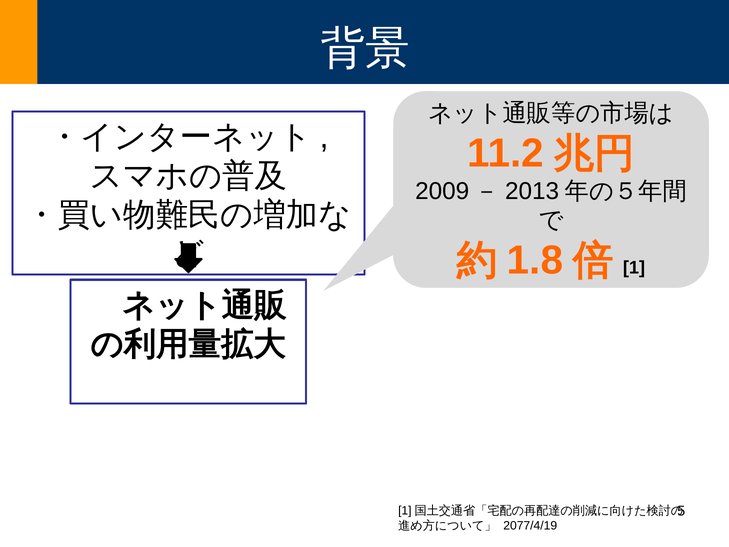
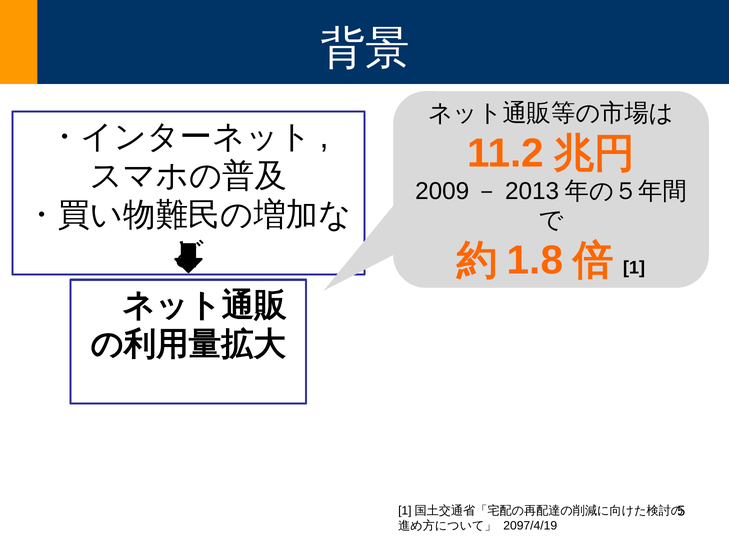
2077/4/19: 2077/4/19 -> 2097/4/19 (530, 525)
